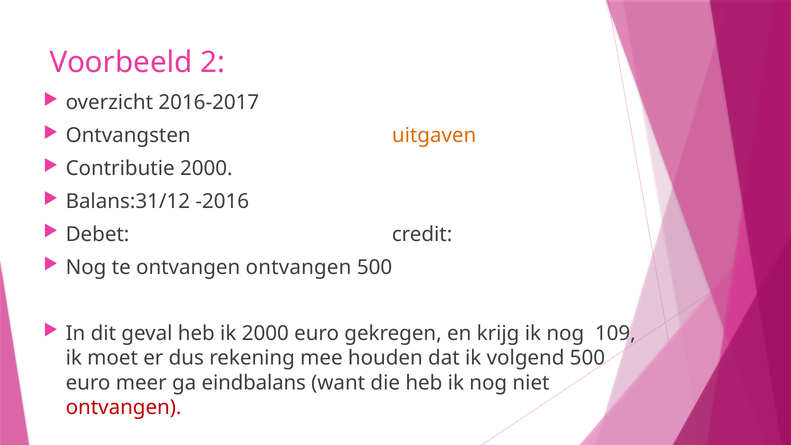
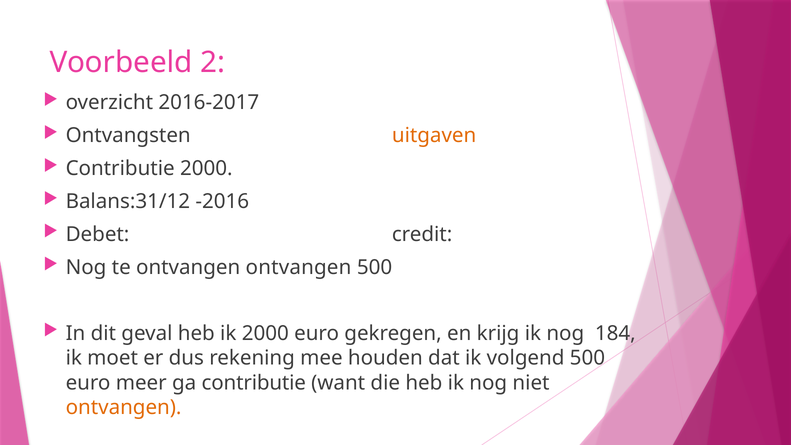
109: 109 -> 184 (615, 333)
ga eindbalans: eindbalans -> contributie (254, 383)
ontvangen colour: red -> orange (124, 407)
